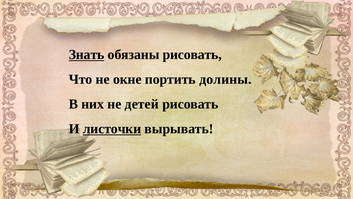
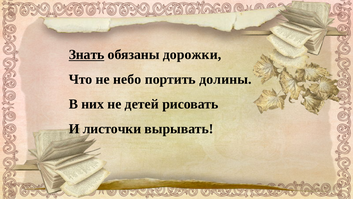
обязаны рисовать: рисовать -> дорожки (192, 55)
окне: окне -> небо (127, 79)
листочки underline: present -> none (112, 129)
